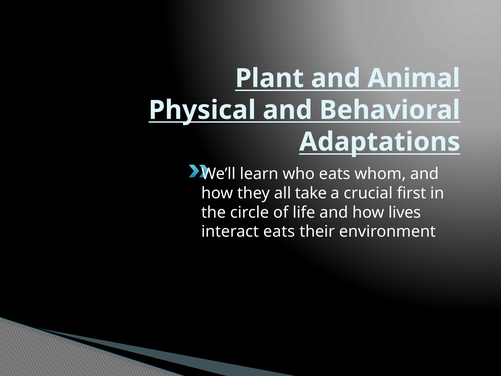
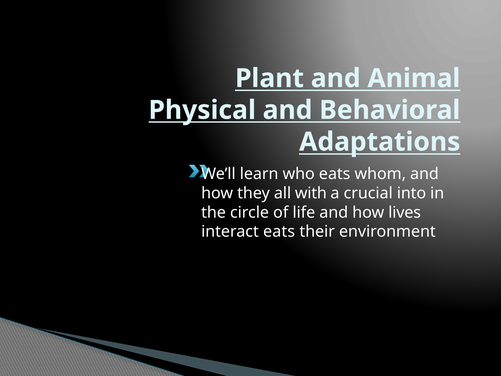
take: take -> with (311, 193)
first: first -> into (411, 193)
